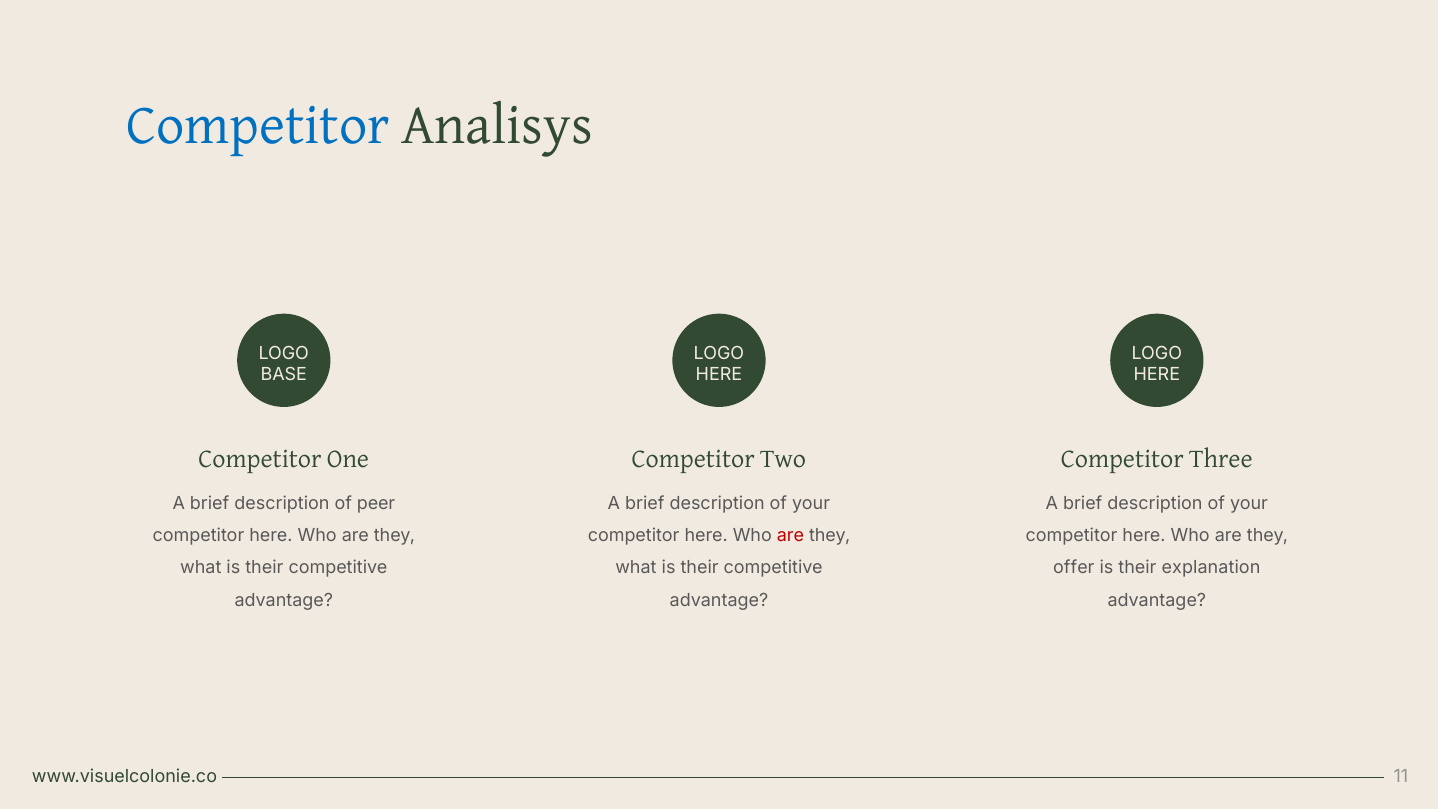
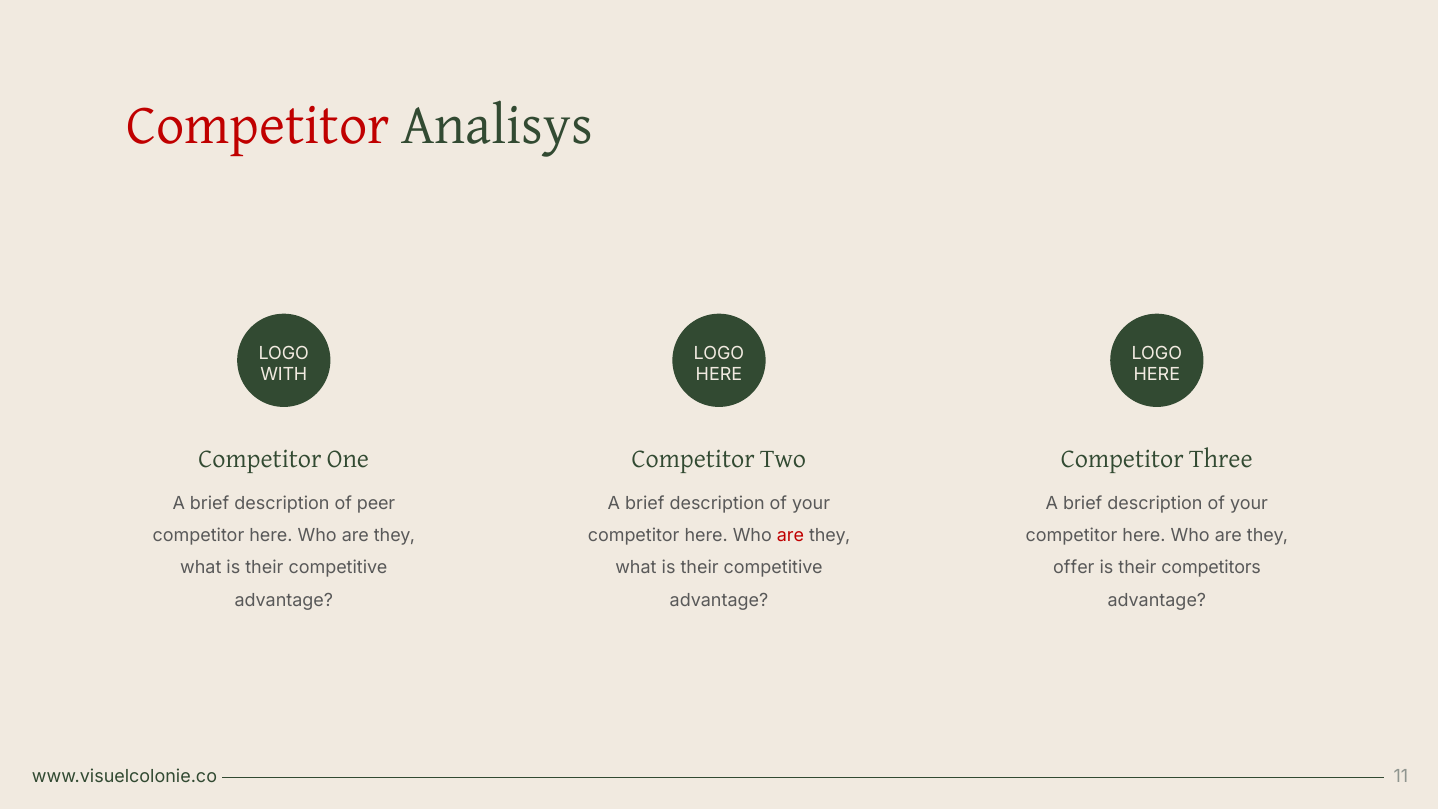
Competitor colour: blue -> red (258, 125)
BASE: BASE -> WITH (284, 375)
explanation: explanation -> competitors (1211, 568)
